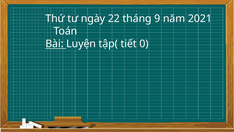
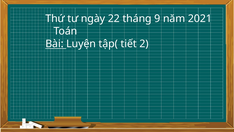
0: 0 -> 2 (144, 44)
